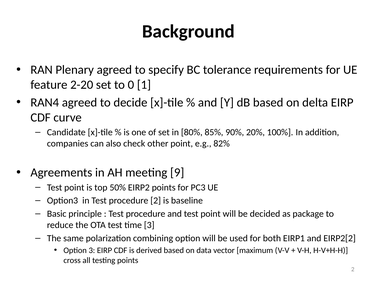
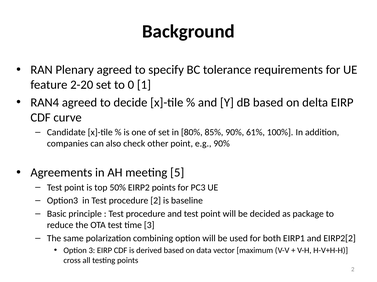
20%: 20% -> 61% (255, 133)
e.g 82%: 82% -> 90% (222, 144)
9: 9 -> 5 (177, 173)
